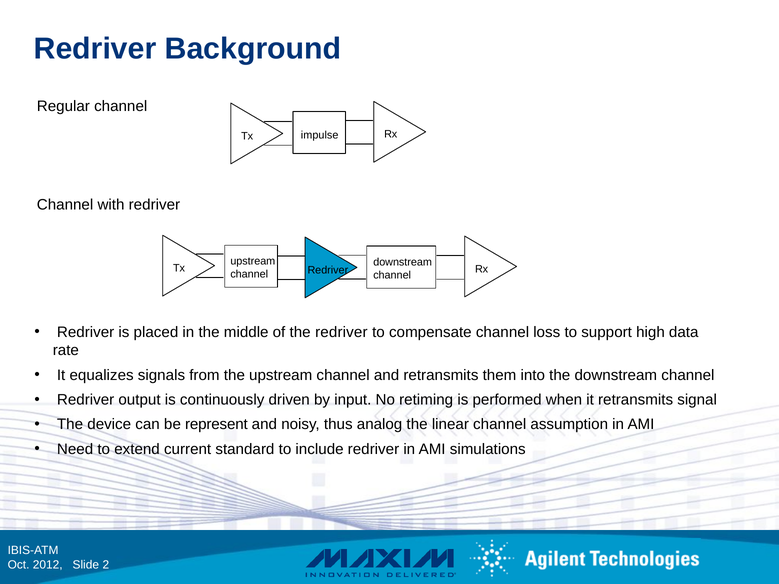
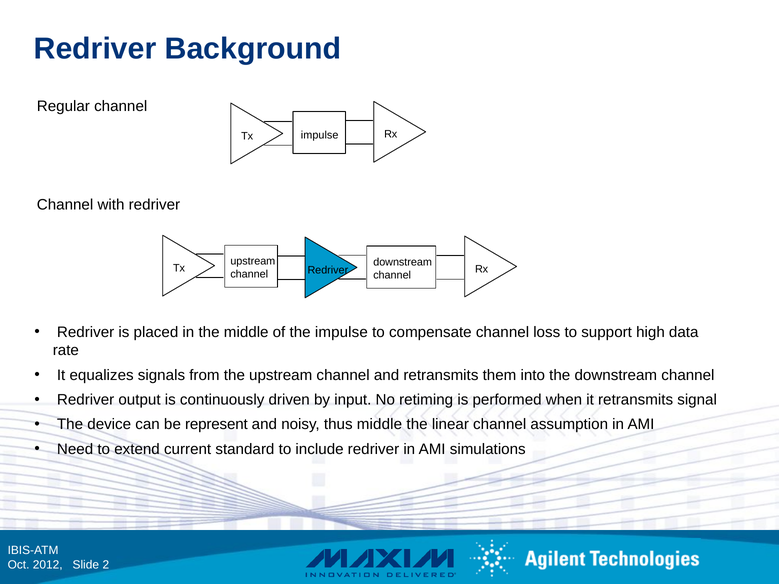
the redriver: redriver -> impulse (341, 332)
thus analog: analog -> middle (379, 425)
